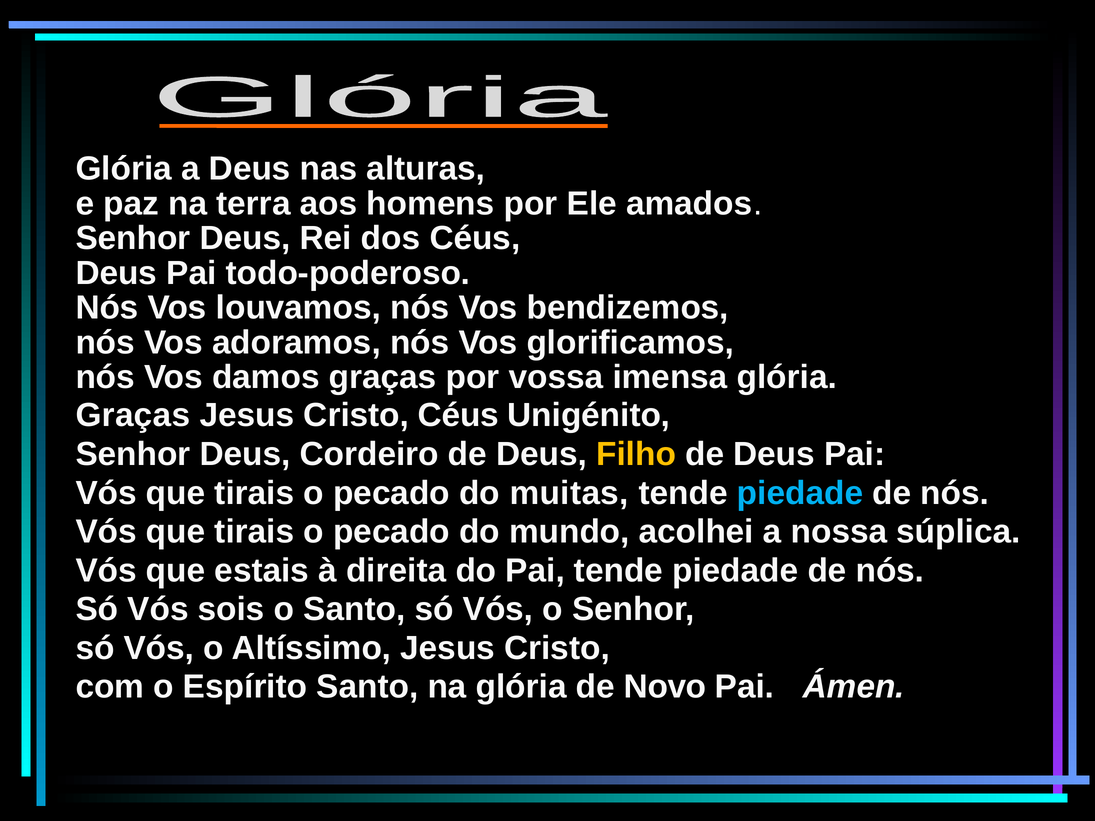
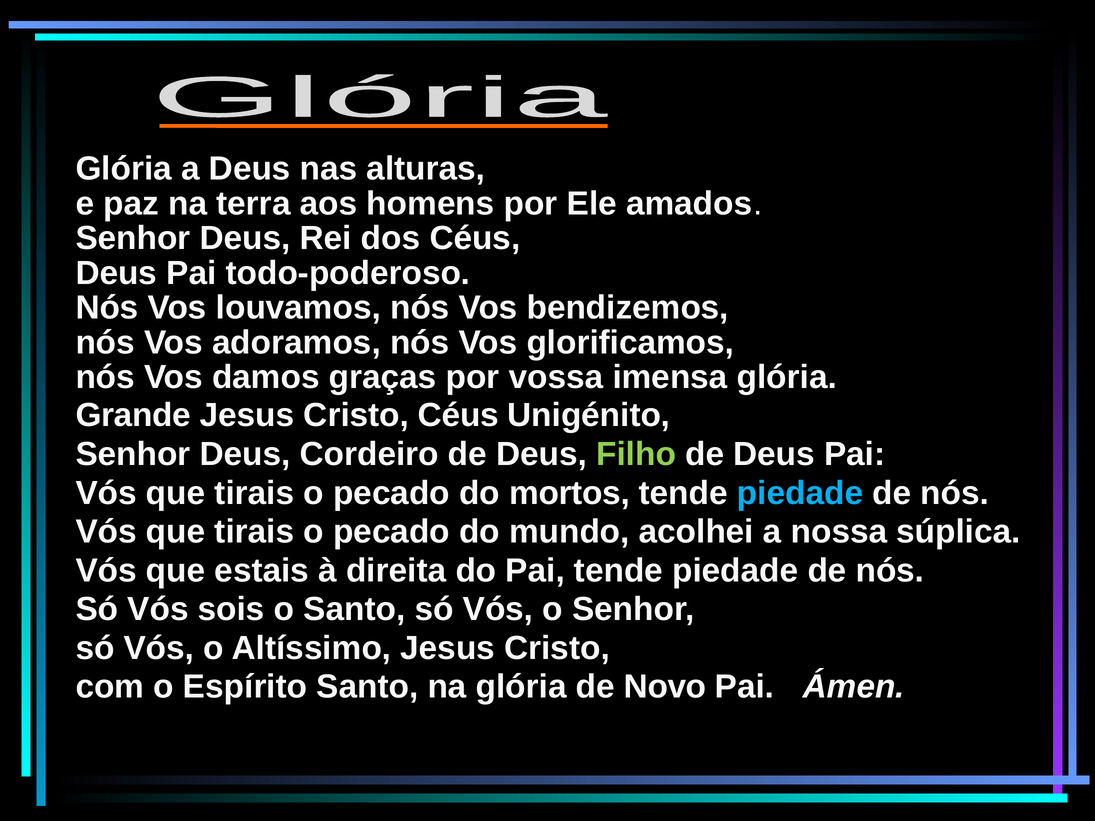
Graças: Graças -> Grande (133, 416)
Filho colour: yellow -> light green (636, 454)
muitas: muitas -> mortos (569, 493)
